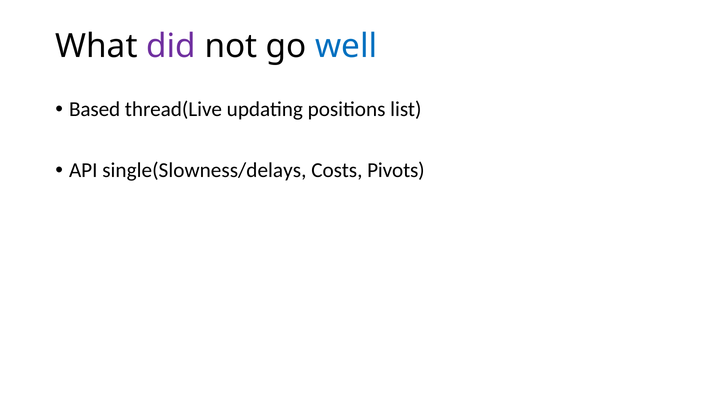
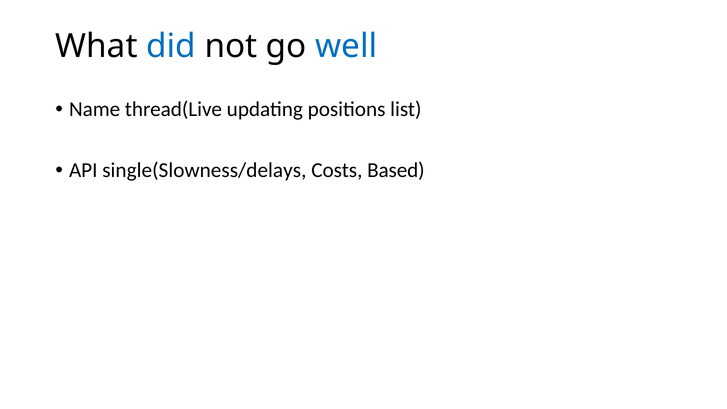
did colour: purple -> blue (171, 46)
Based: Based -> Name (95, 109)
Pivots: Pivots -> Based (396, 170)
